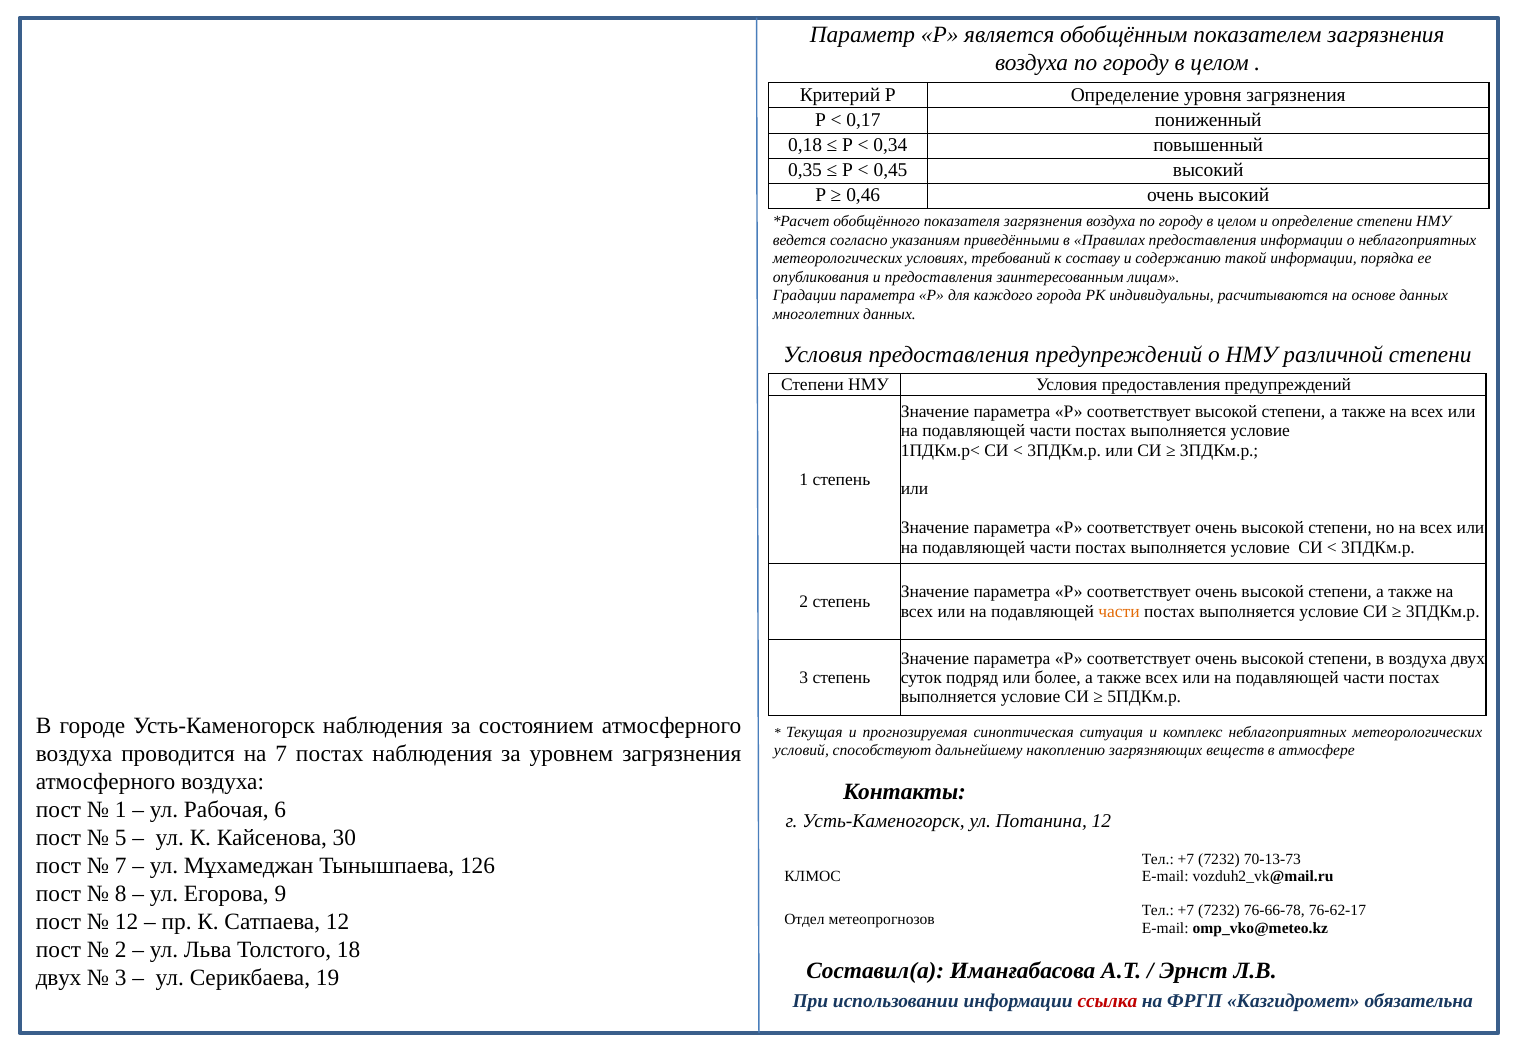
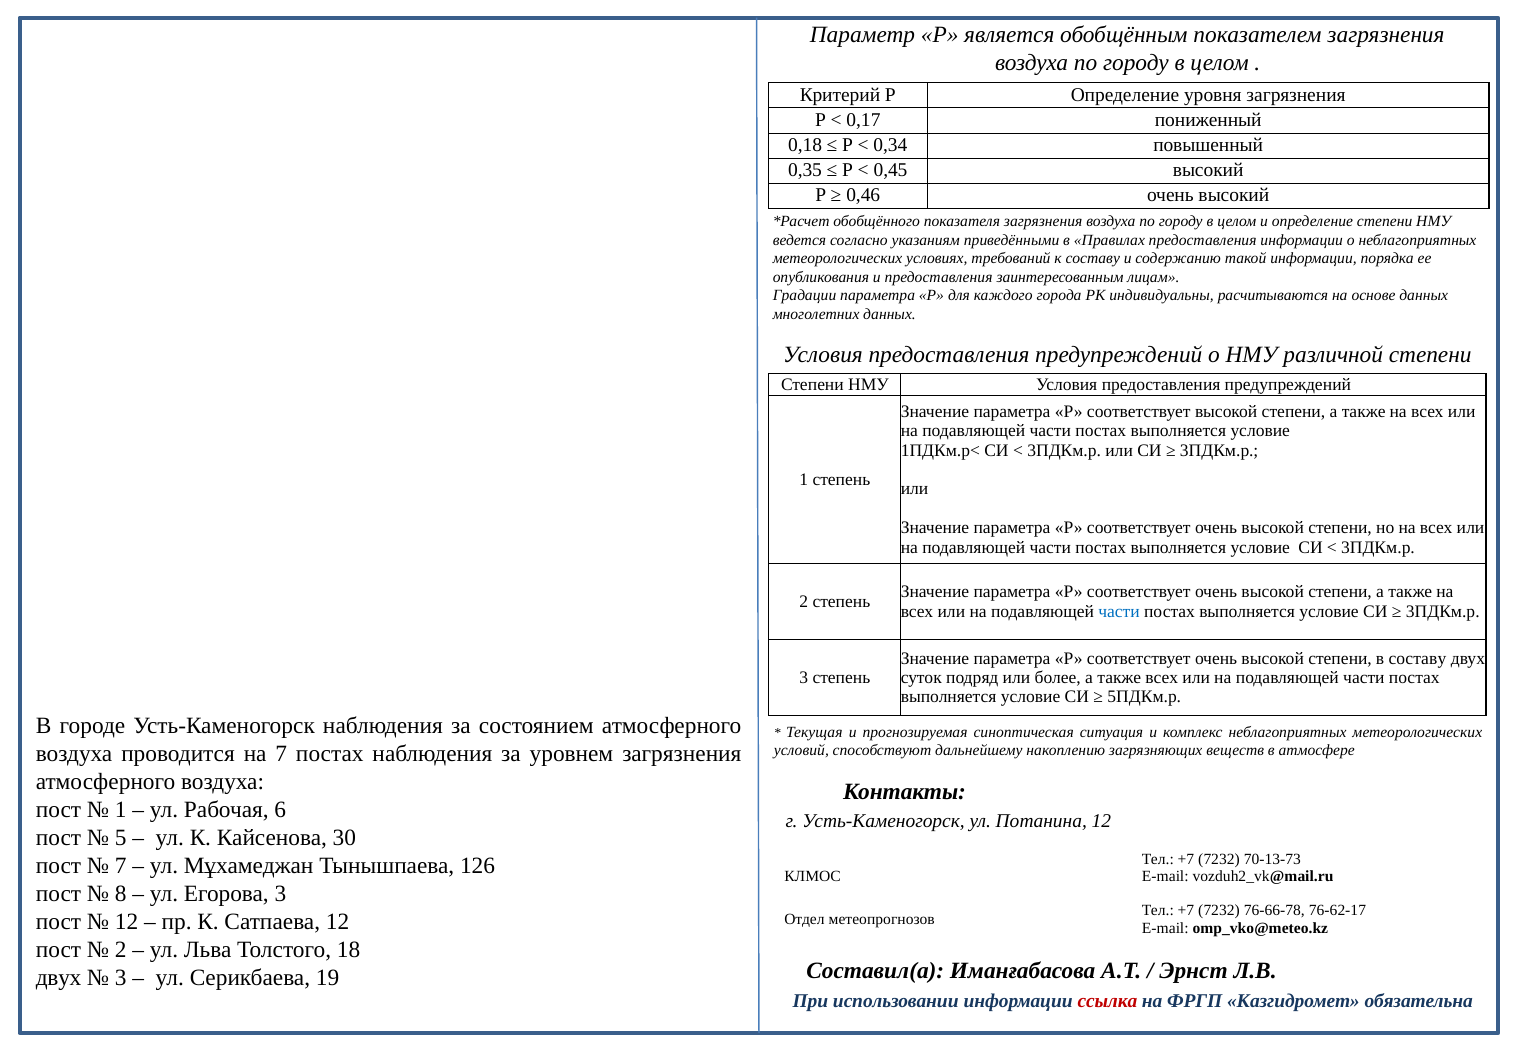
части colour: orange -> blue (1119, 611)
в воздуха: воздуха -> составу (1417, 658)
Егорова 9: 9 -> 3 (280, 894)
